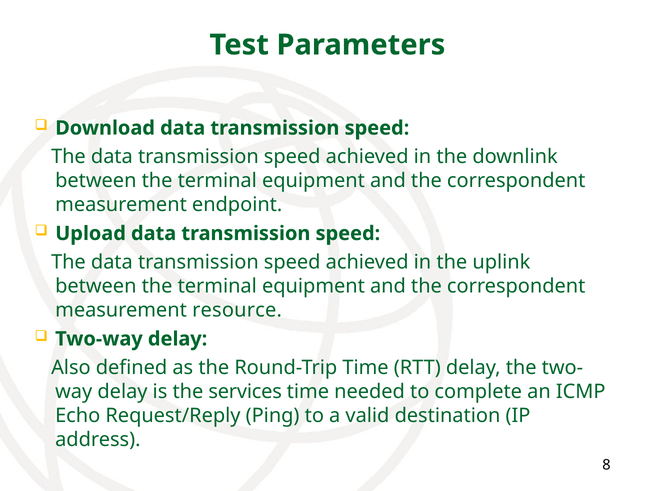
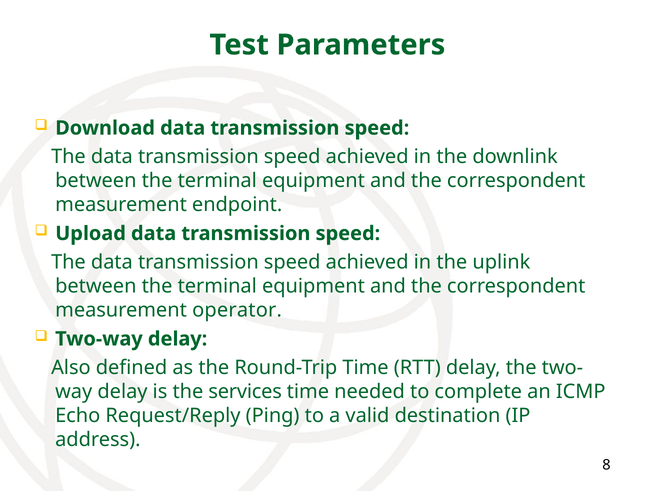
resource: resource -> operator (237, 310)
